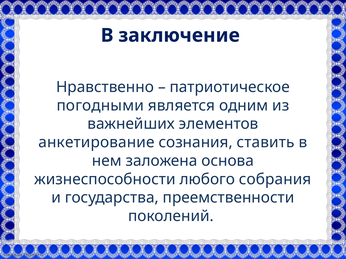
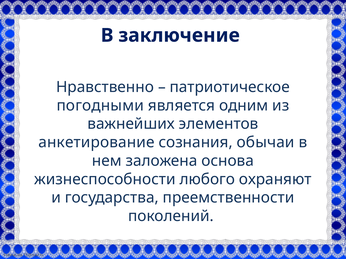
ставить: ставить -> обычаи (266, 143)
собрания: собрания -> охраняют (275, 180)
